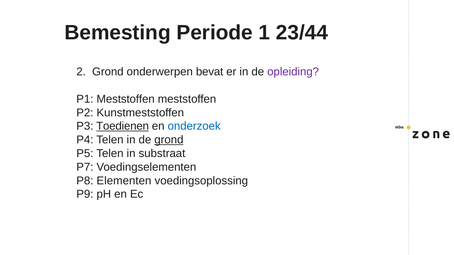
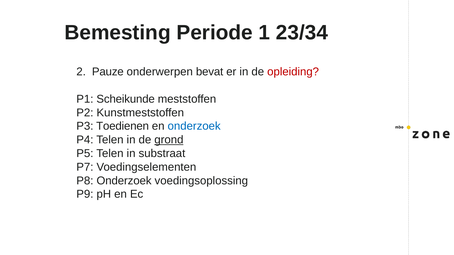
23/44: 23/44 -> 23/34 (302, 33)
2 Grond: Grond -> Pauze (108, 72)
opleiding colour: purple -> red (293, 72)
P1 Meststoffen: Meststoffen -> Scheikunde (126, 99)
Toedienen underline: present -> none (123, 126)
P8 Elementen: Elementen -> Onderzoek (124, 181)
